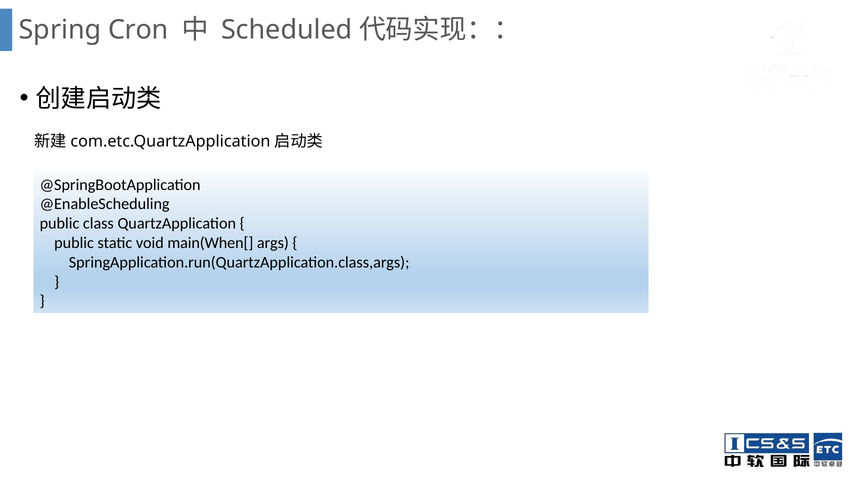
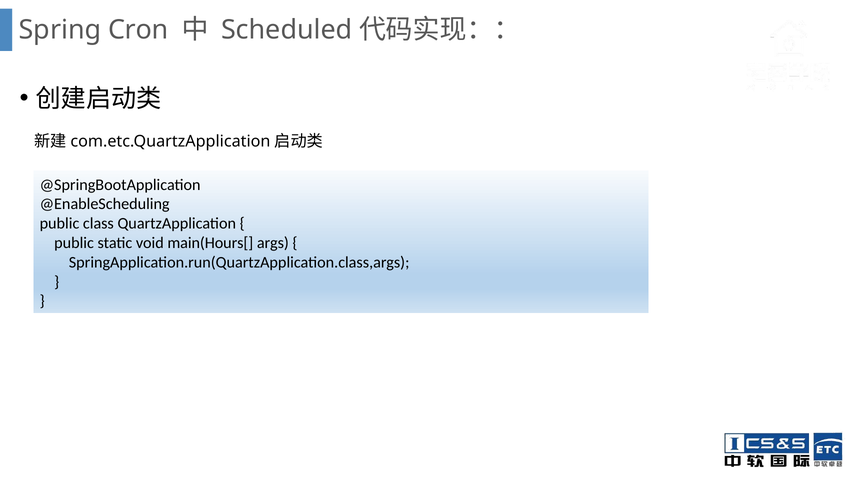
main(When[: main(When[ -> main(Hours[ (210, 243)
